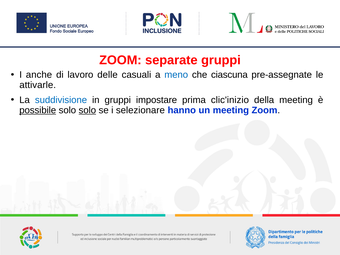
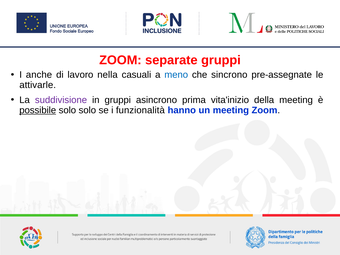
delle: delle -> nella (107, 75)
ciascuna: ciascuna -> sincrono (229, 75)
suddivisione colour: blue -> purple (61, 100)
impostare: impostare -> asincrono (157, 100)
clic'inizio: clic'inizio -> vita'inizio (230, 100)
solo underline: present -> none (87, 110)
selezionare: selezionare -> funzionalità (140, 110)
